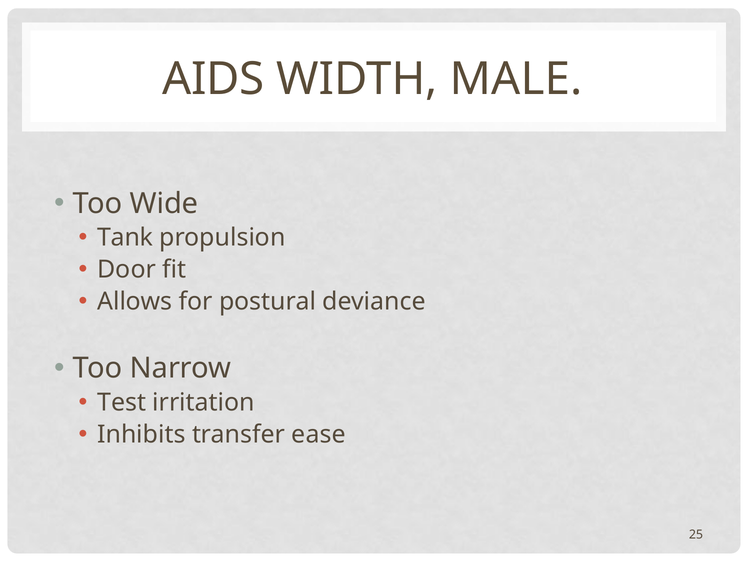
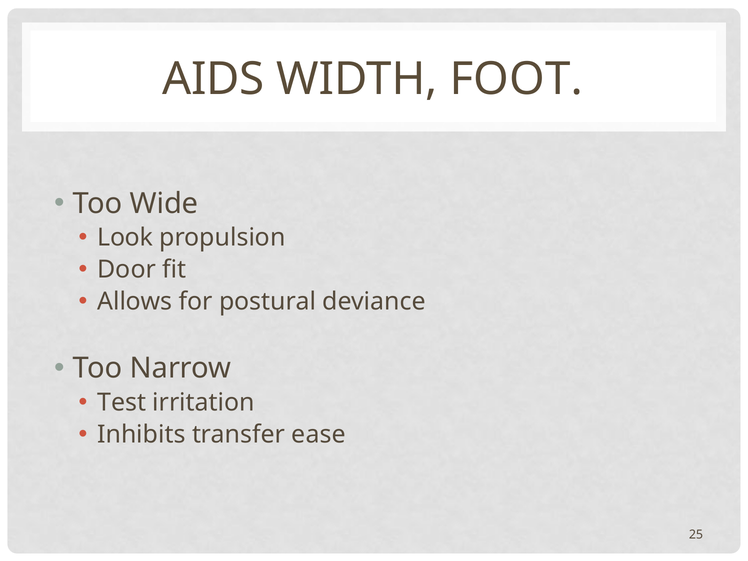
MALE: MALE -> FOOT (516, 79)
Tank: Tank -> Look (125, 238)
